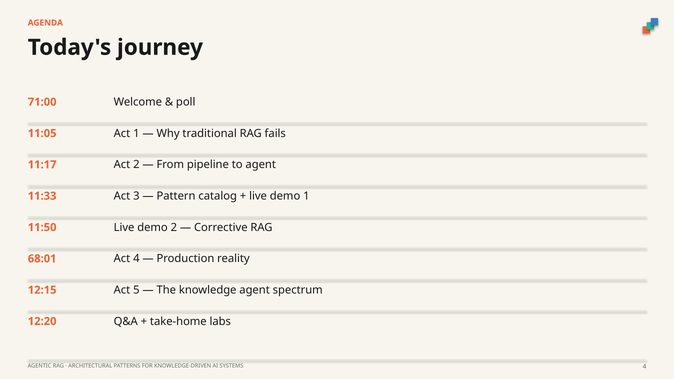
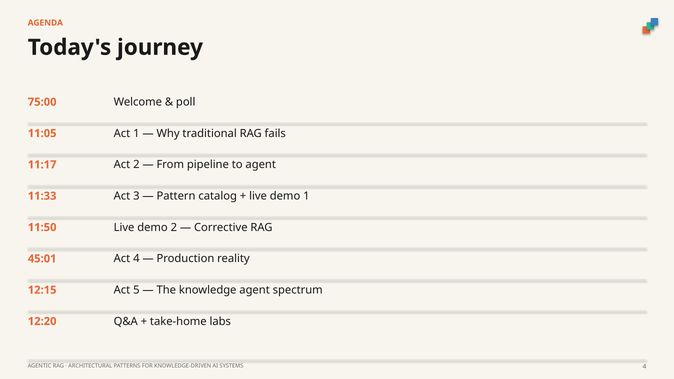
71:00: 71:00 -> 75:00 (42, 102)
68:01: 68:01 -> 45:01 (42, 259)
